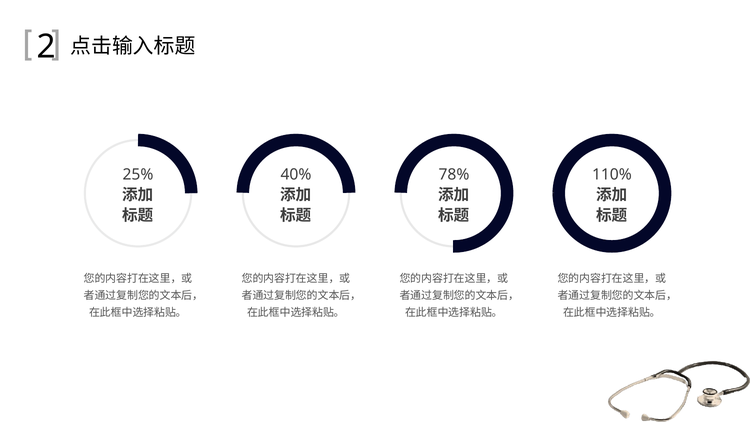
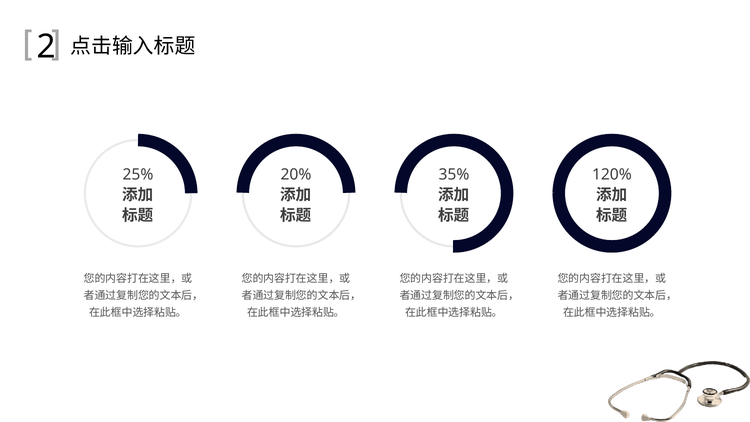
40%: 40% -> 20% (296, 175)
78%: 78% -> 35% (454, 175)
110%: 110% -> 120% (612, 175)
